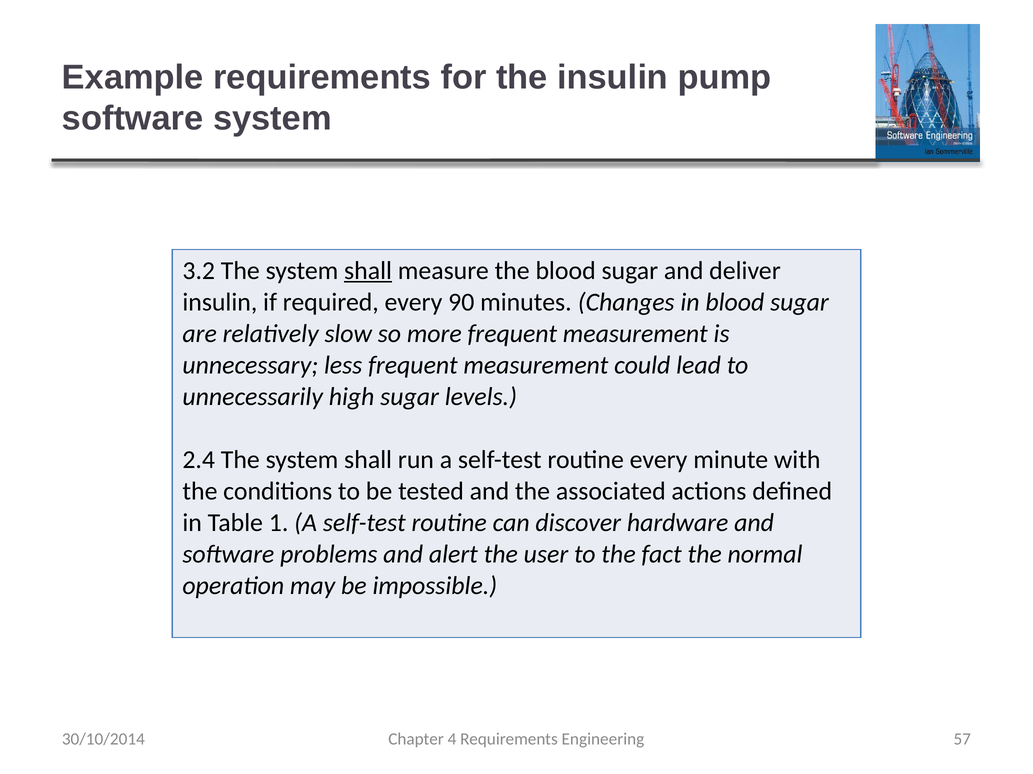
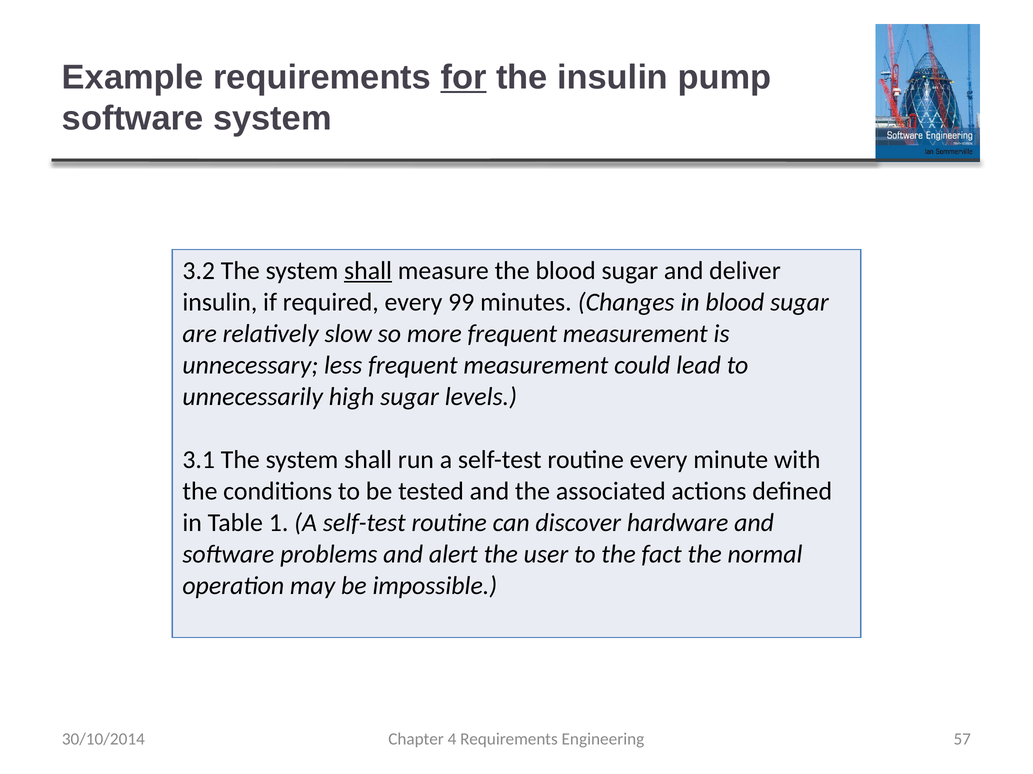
for underline: none -> present (463, 77)
90: 90 -> 99 (461, 302)
2.4: 2.4 -> 3.1 (199, 460)
